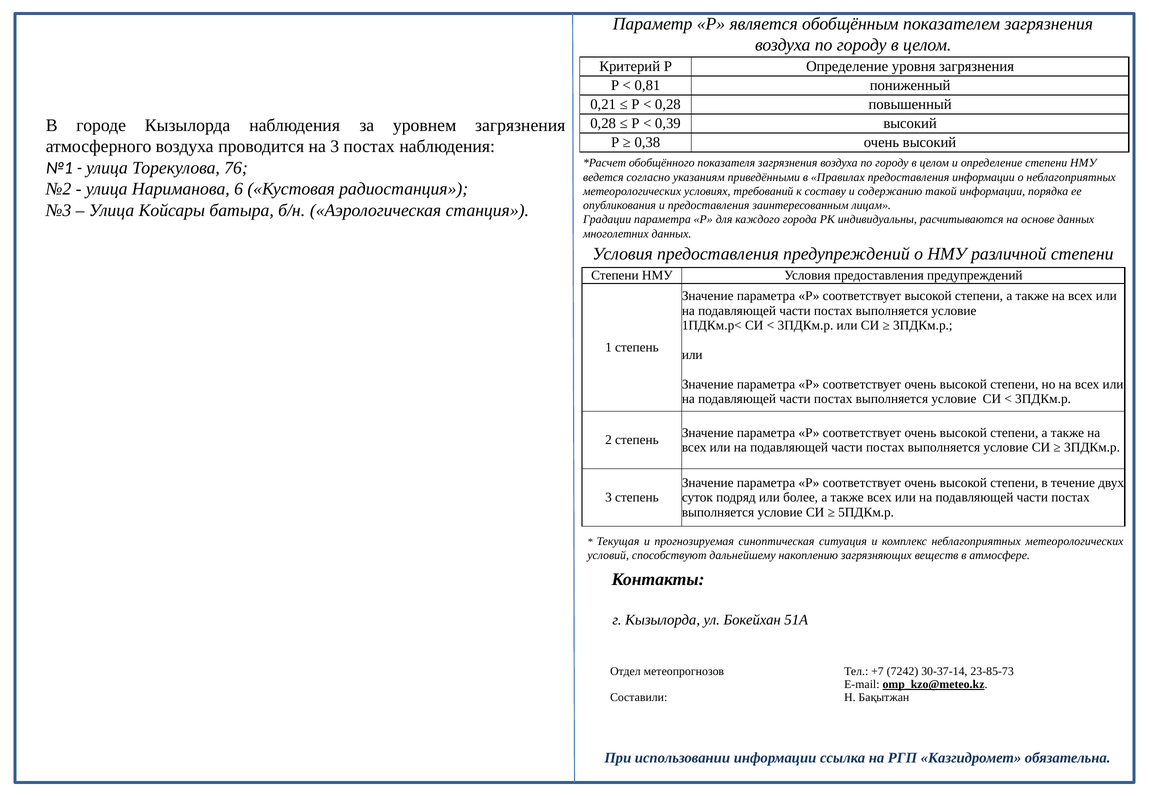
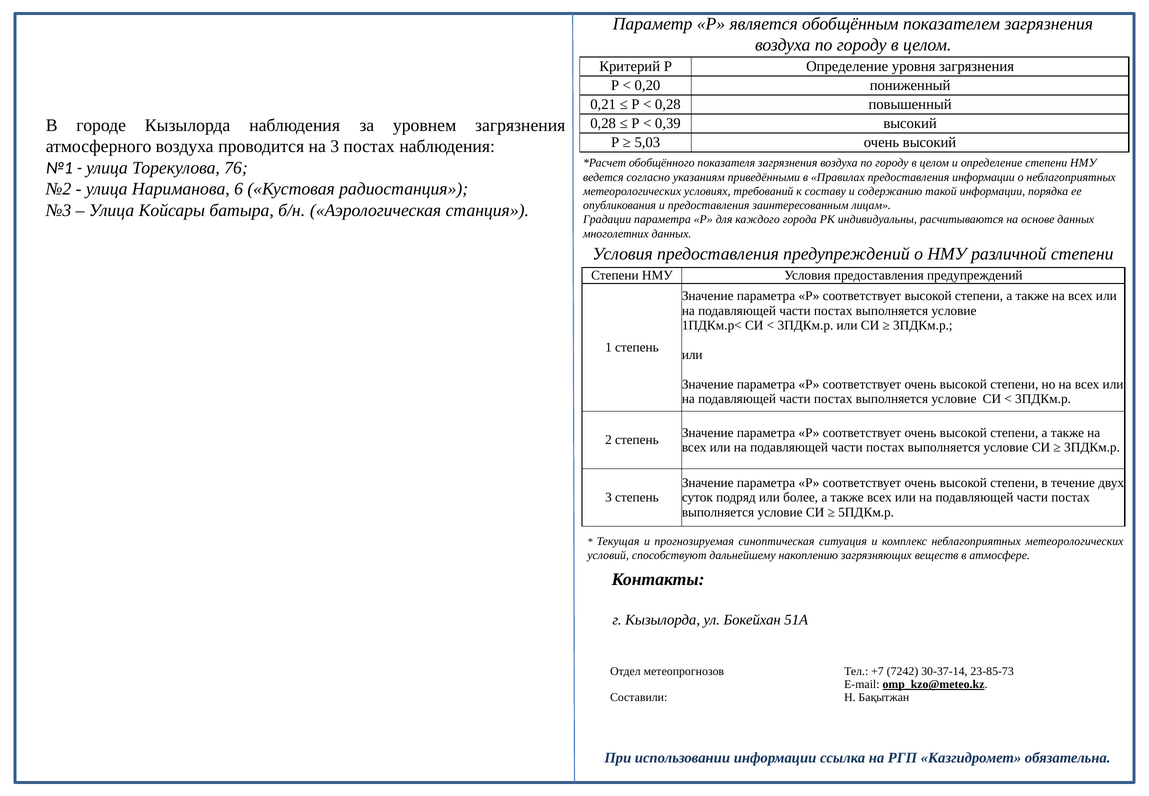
0,81: 0,81 -> 0,20 (647, 85)
0,38: 0,38 -> 5,03 (647, 142)
